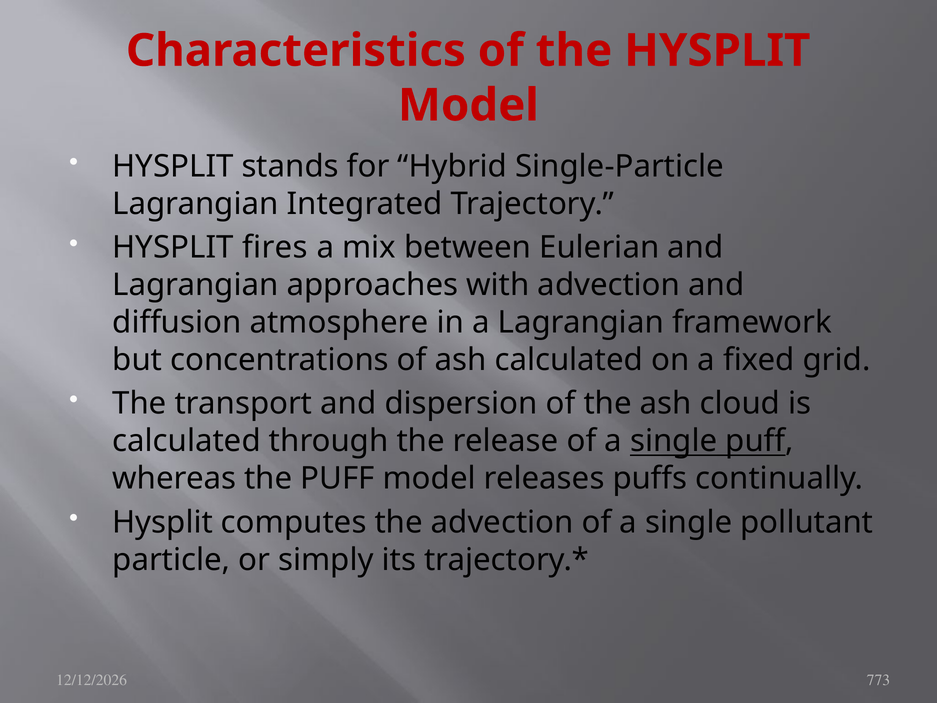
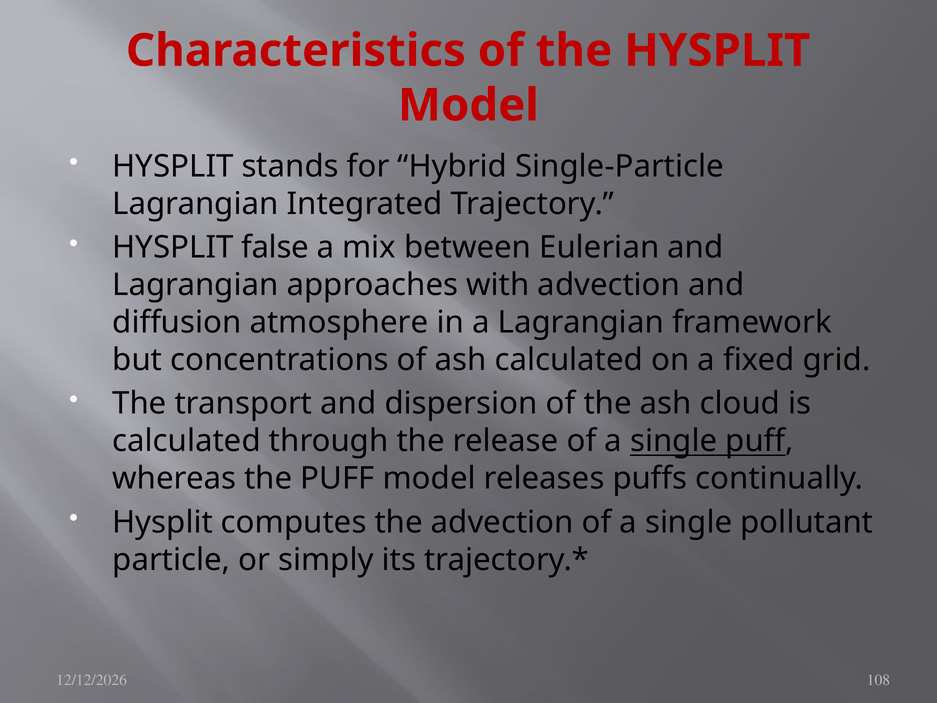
fires: fires -> false (275, 247)
773: 773 -> 108 (878, 680)
